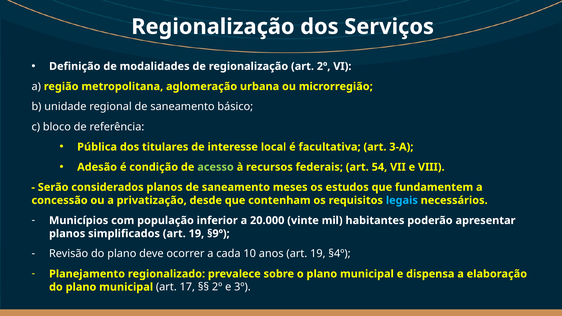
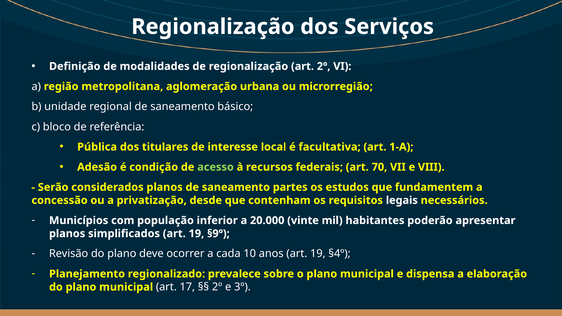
3-A: 3-A -> 1-A (401, 147)
54: 54 -> 70 (379, 167)
meses: meses -> partes (290, 187)
legais colour: light blue -> white (402, 200)
